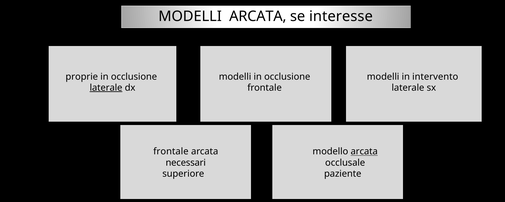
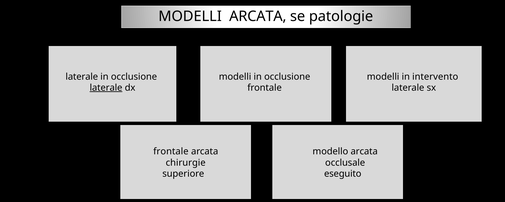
interesse: interesse -> patologie (341, 16)
proprie: proprie -> laterale (82, 77)
arcata underline: present -> none (364, 151)
necessari: necessari -> chirurgie (186, 163)
paziente: paziente -> eseguito (343, 174)
